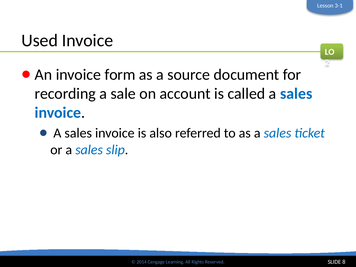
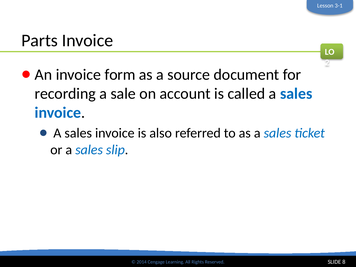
Used: Used -> Parts (40, 40)
